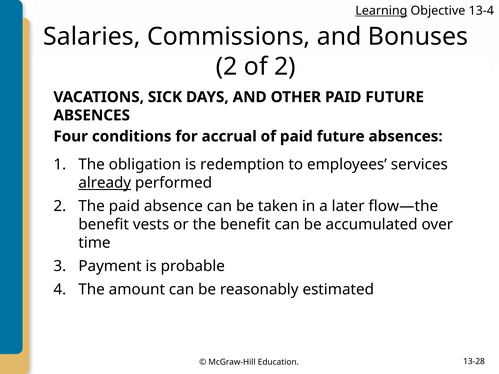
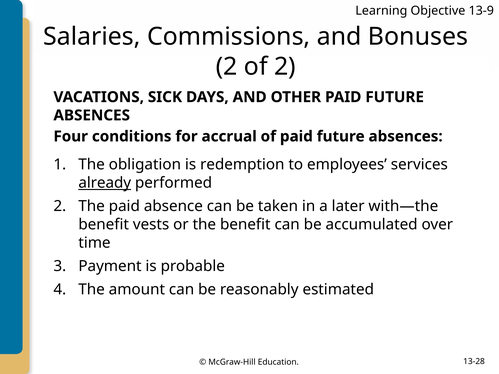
Learning underline: present -> none (381, 11)
13-4: 13-4 -> 13-9 (481, 11)
flow—the: flow—the -> with—the (403, 206)
